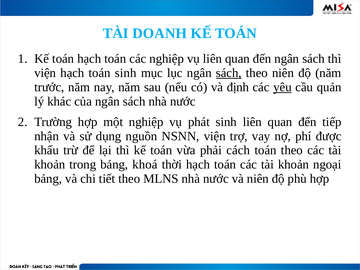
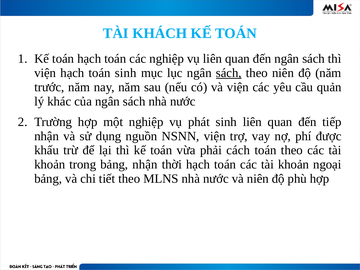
DOANH: DOANH -> KHÁCH (160, 33)
và định: định -> viện (238, 87)
yêu underline: present -> none (282, 87)
bảng khoá: khoá -> nhận (145, 164)
